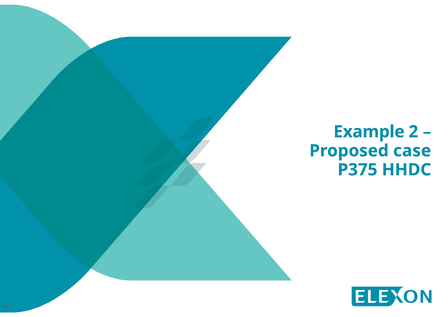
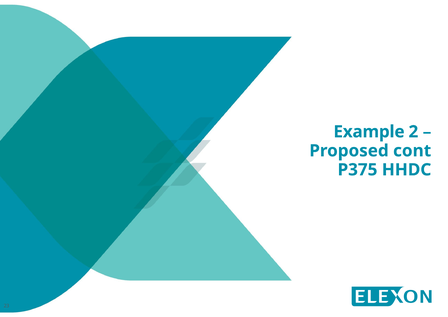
case: case -> cont (412, 151)
